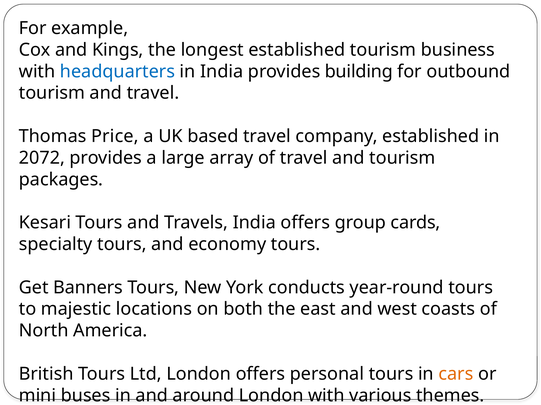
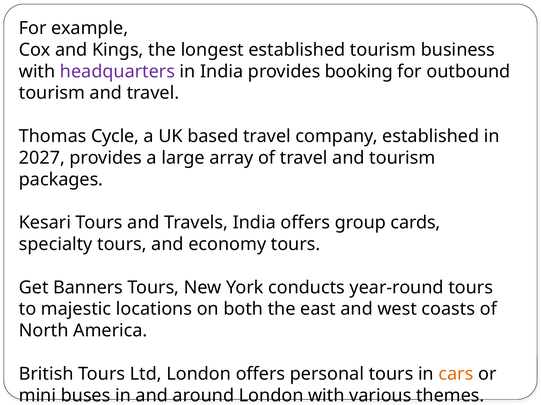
headquarters colour: blue -> purple (117, 72)
building: building -> booking (359, 72)
Price: Price -> Cycle (115, 136)
2072: 2072 -> 2027 (42, 158)
